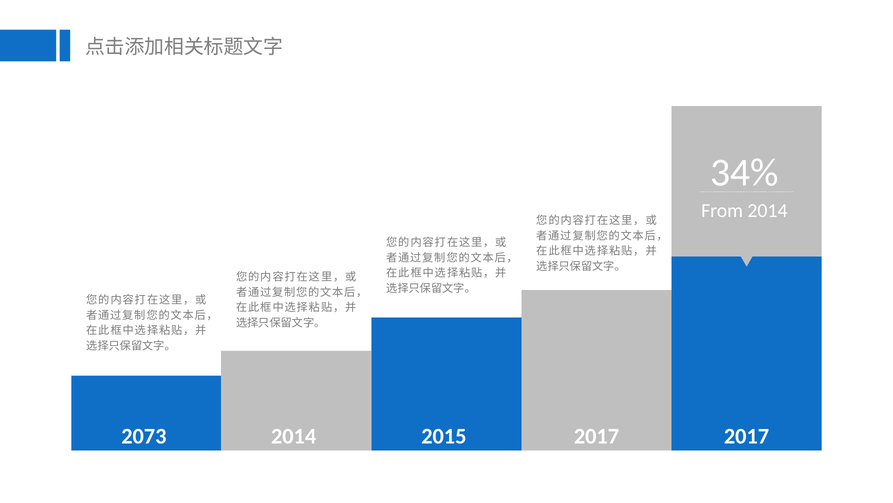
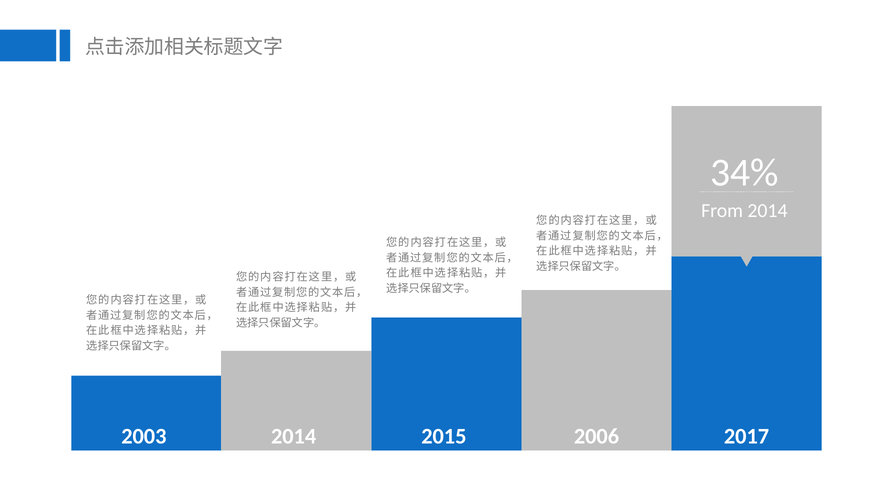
2073: 2073 -> 2003 (144, 436)
2015 2017: 2017 -> 2006 (596, 436)
